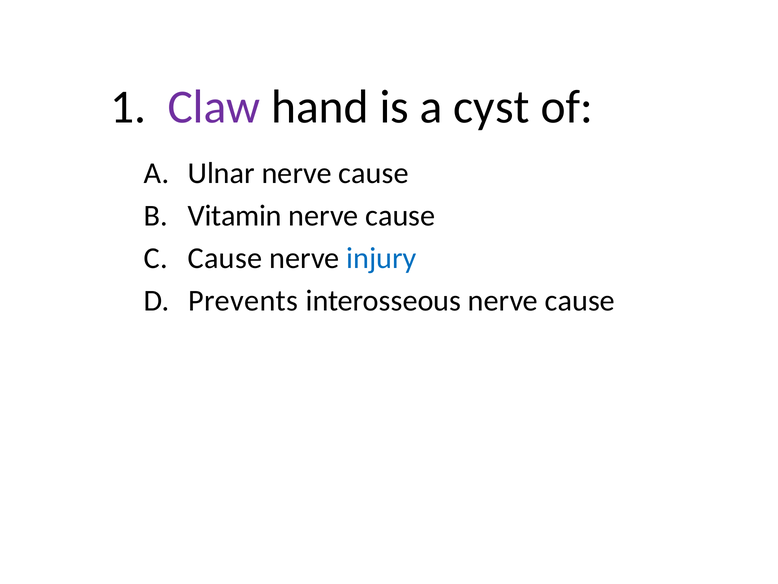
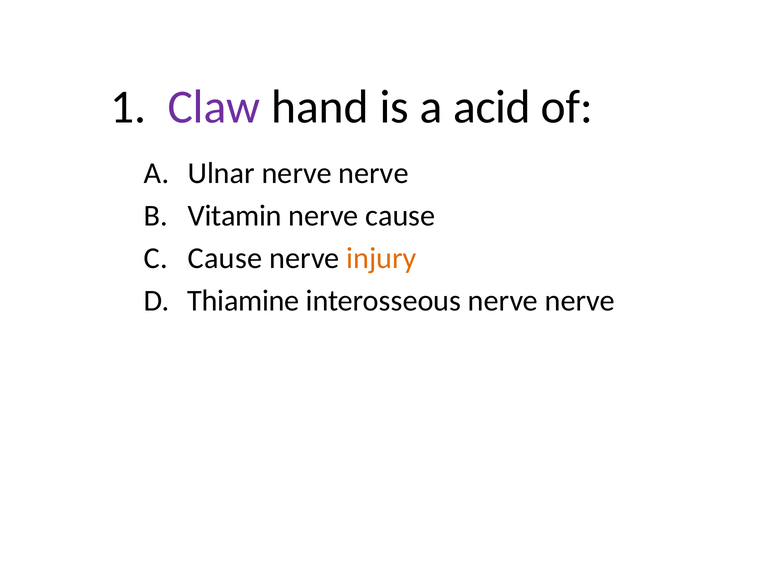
cyst: cyst -> acid (492, 107)
Ulnar nerve cause: cause -> nerve (374, 173)
injury colour: blue -> orange (381, 258)
Prevents: Prevents -> Thiamine (243, 300)
interosseous nerve cause: cause -> nerve (580, 300)
